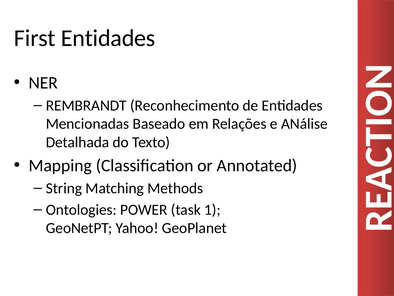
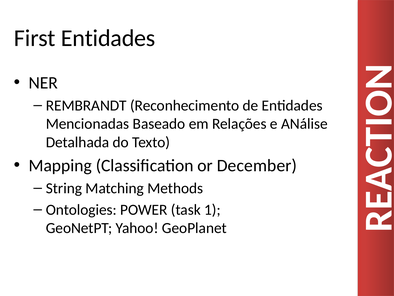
Annotated: Annotated -> December (257, 165)
